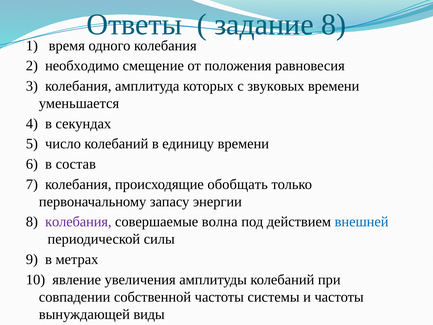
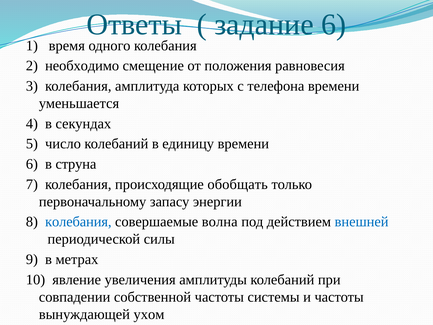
задание 8: 8 -> 6 (334, 25)
звуковых: звуковых -> телефона (276, 86)
состав: состав -> струна (76, 164)
колебания colour: purple -> blue (78, 222)
виды: виды -> ухом (149, 314)
